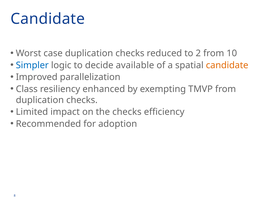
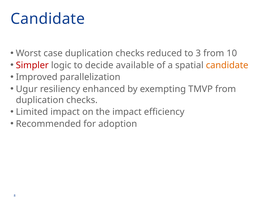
2: 2 -> 3 (198, 53)
Simpler colour: blue -> red (32, 65)
Class: Class -> Ugur (27, 89)
the checks: checks -> impact (127, 112)
